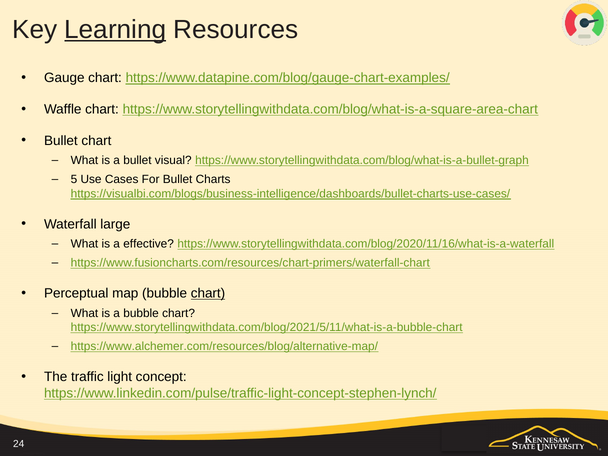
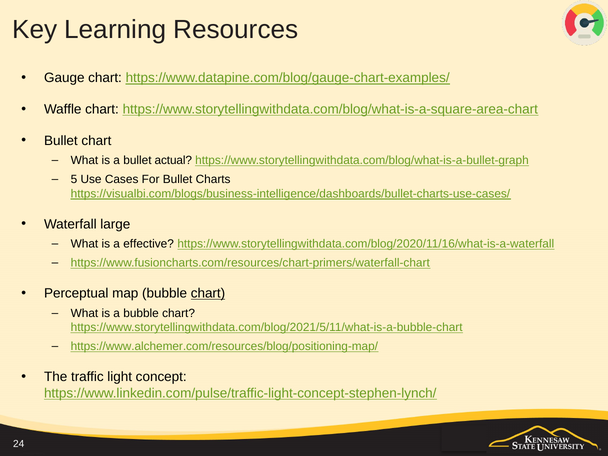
Learning underline: present -> none (115, 30)
visual: visual -> actual (173, 161)
https://www.alchemer.com/resources/blog/alternative-map/: https://www.alchemer.com/resources/blog/alternative-map/ -> https://www.alchemer.com/resources/blog/positioning-map/ (224, 346)
